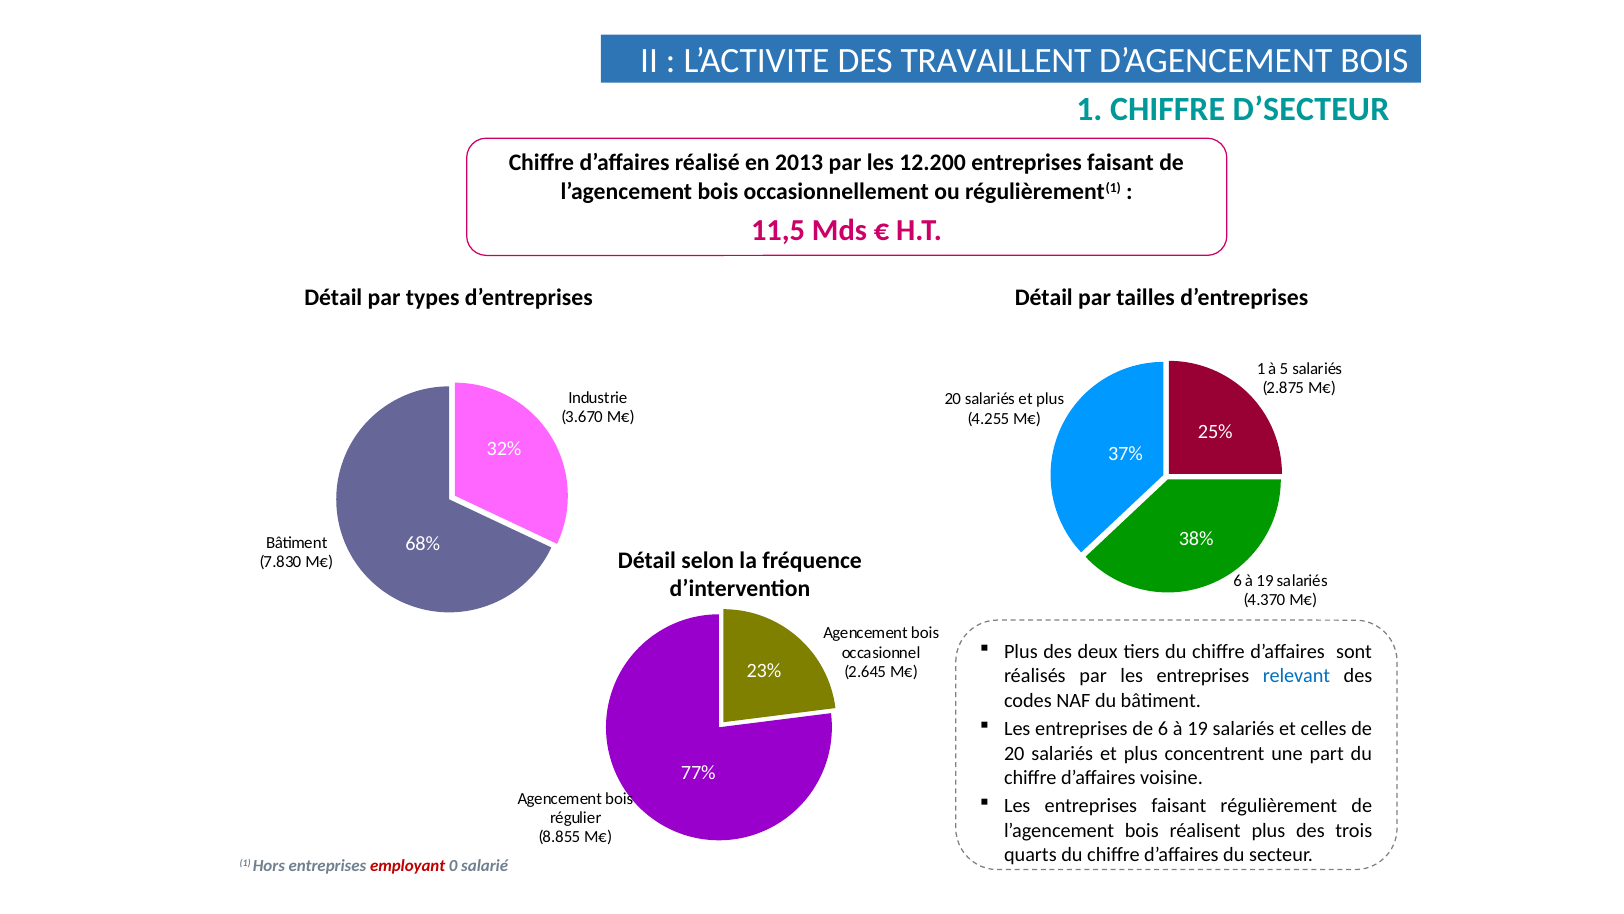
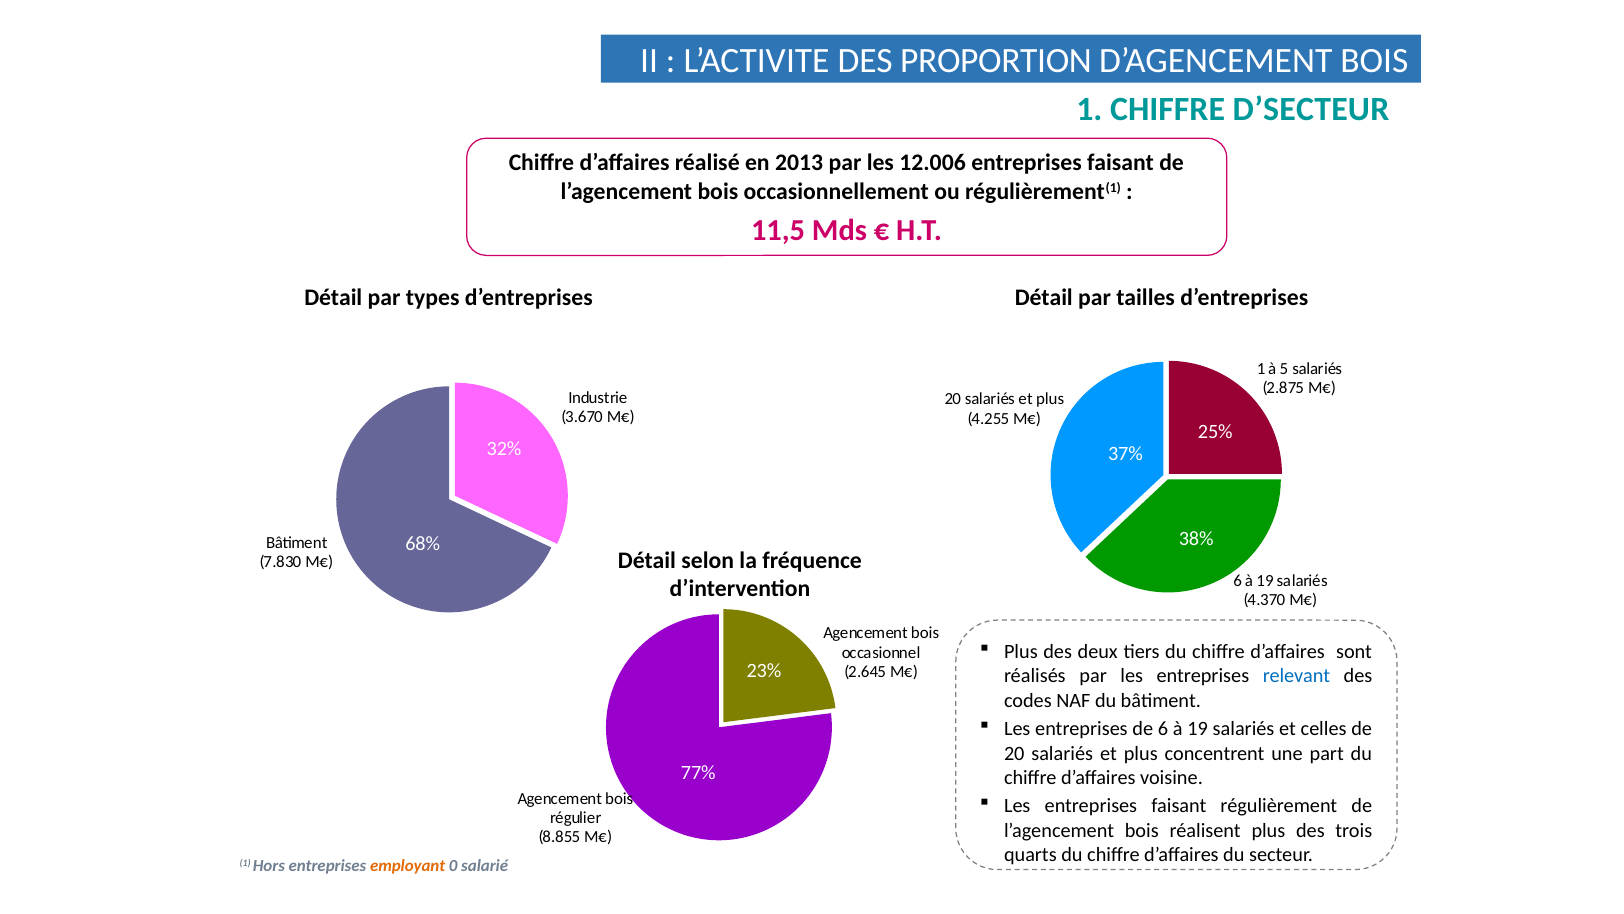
TRAVAILLENT: TRAVAILLENT -> PROPORTION (996, 61)
12.200: 12.200 -> 12.006 (933, 163)
employant colour: red -> orange (408, 865)
